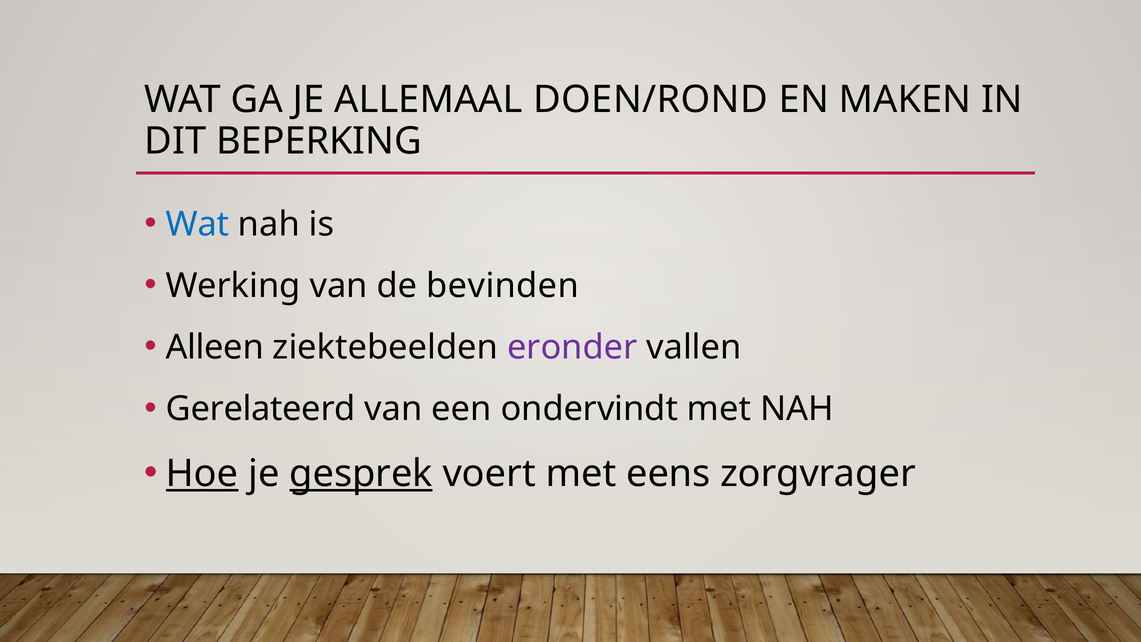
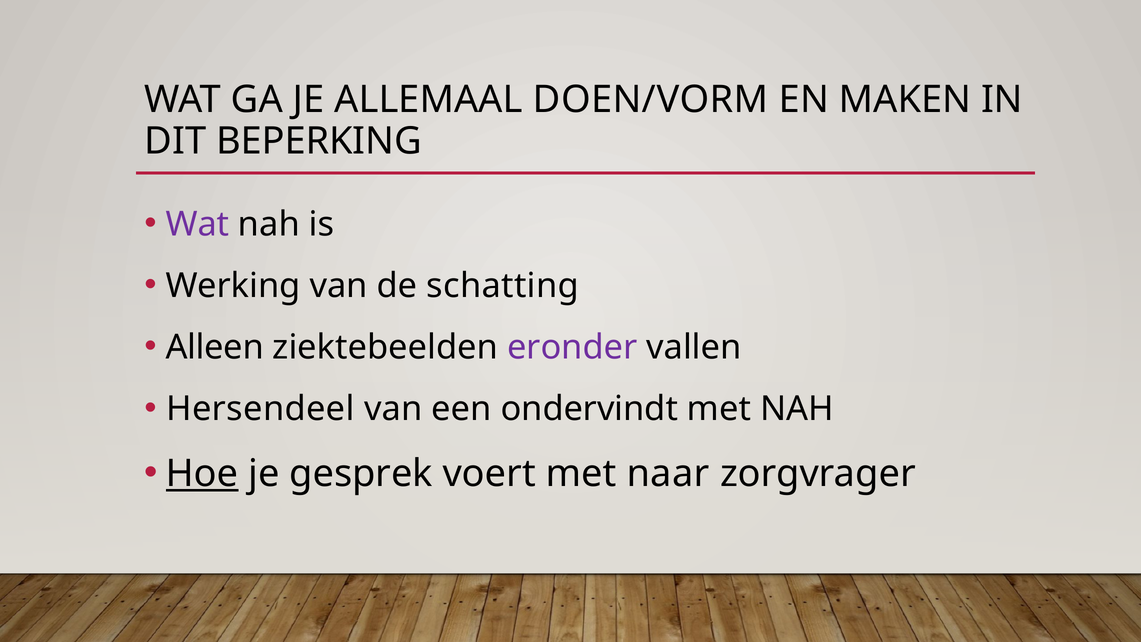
DOEN/ROND: DOEN/ROND -> DOEN/VORM (651, 100)
Wat colour: blue -> purple (197, 224)
bevinden: bevinden -> schatting (503, 286)
Gerelateerd: Gerelateerd -> Hersendeel (260, 409)
gesprek underline: present -> none (361, 474)
eens: eens -> naar (668, 474)
